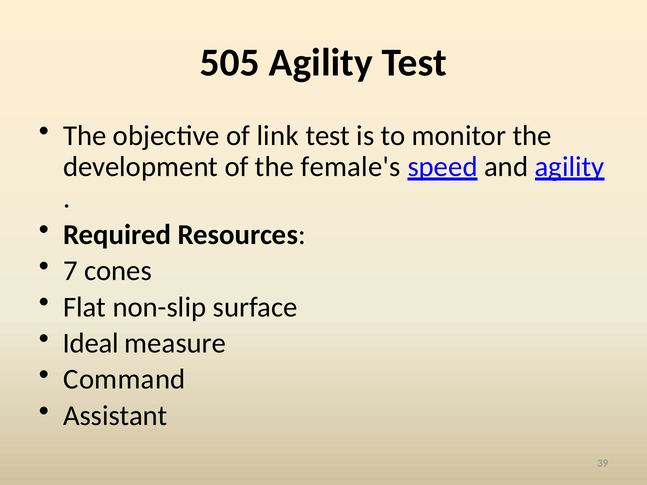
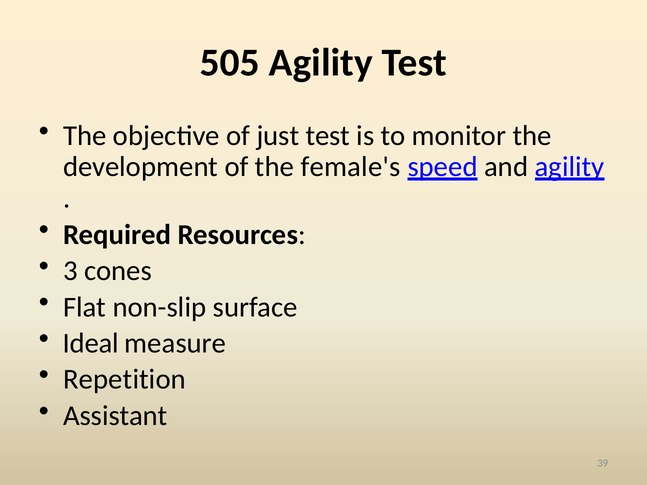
link: link -> just (278, 136)
7: 7 -> 3 (70, 271)
Command: Command -> Repetition (125, 380)
